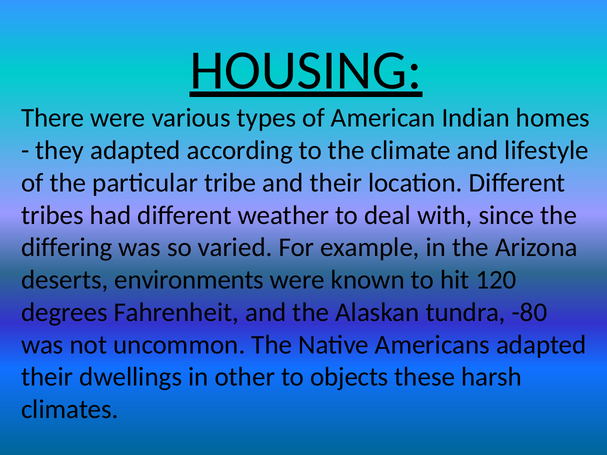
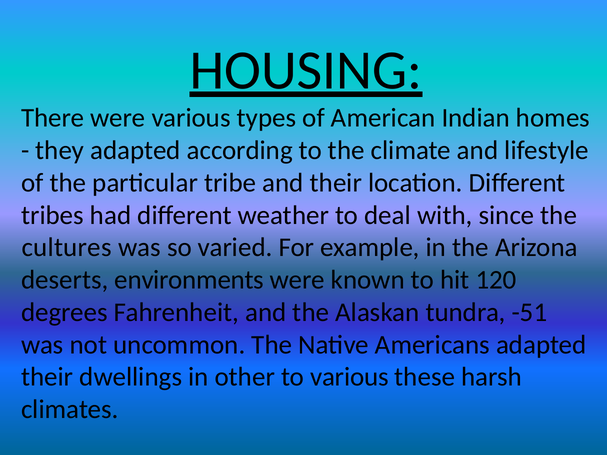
differing: differing -> cultures (67, 248)
-80: -80 -> -51 (530, 312)
to objects: objects -> various (349, 377)
